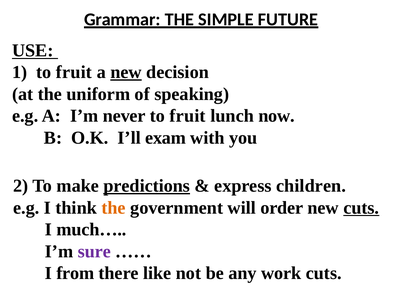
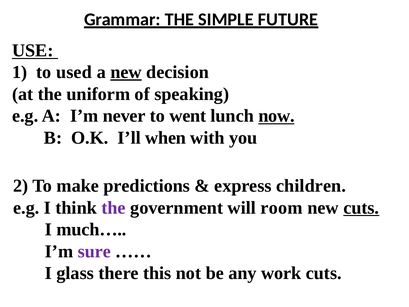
1 to fruit: fruit -> used (74, 72)
fruit: fruit -> went (188, 116)
now underline: none -> present (277, 116)
exam: exam -> when (166, 138)
predictions underline: present -> none (147, 186)
the colour: orange -> purple (114, 208)
order: order -> room (282, 208)
from: from -> glass (75, 273)
like: like -> this (157, 273)
